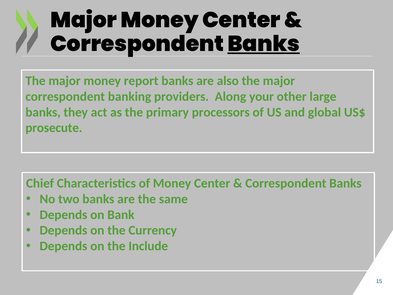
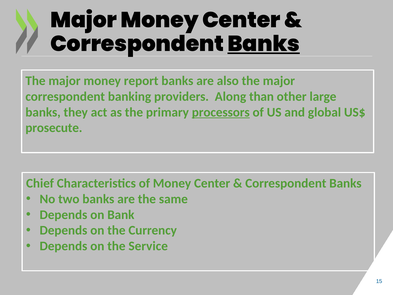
your: your -> than (262, 96)
processors underline: none -> present (221, 112)
Include: Include -> Service (148, 246)
